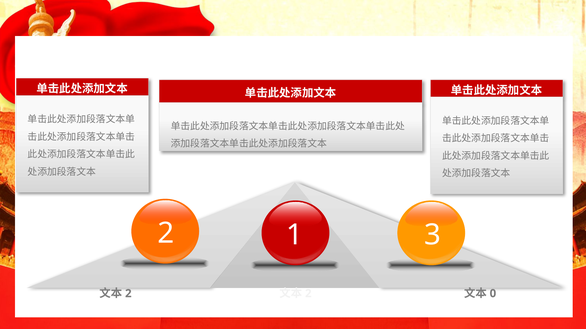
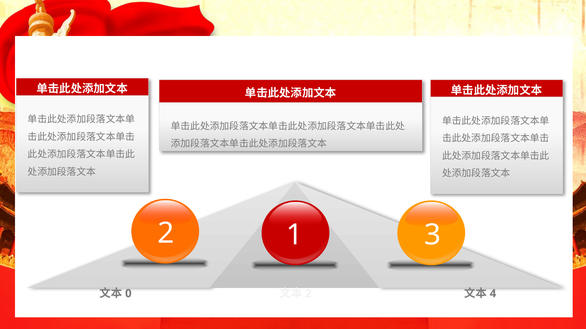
2: 2 -> 0 (128, 294)
0: 0 -> 4 (493, 294)
